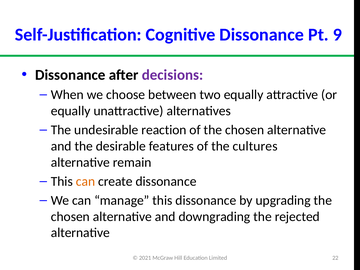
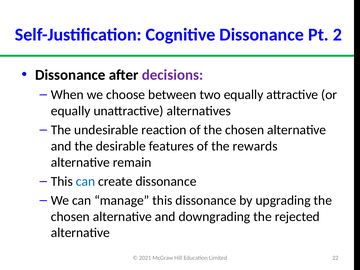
9: 9 -> 2 (337, 35)
cultures: cultures -> rewards (255, 146)
can colour: orange -> blue (86, 181)
